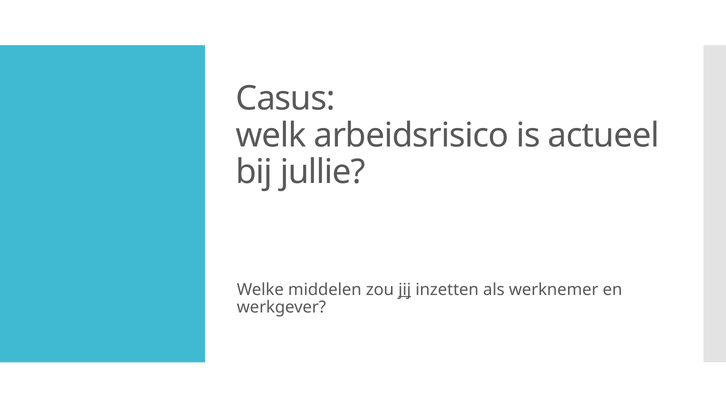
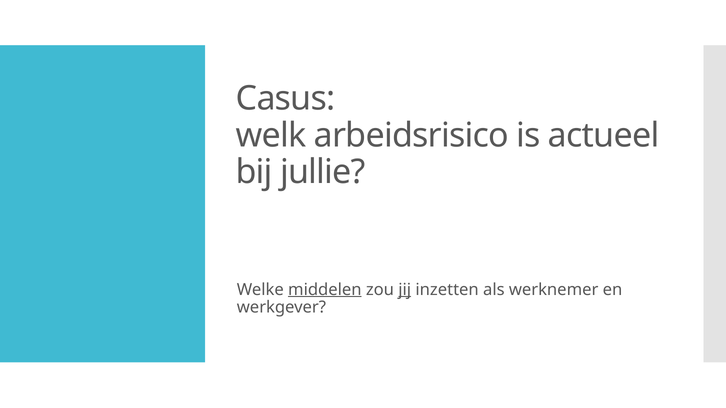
middelen underline: none -> present (325, 290)
